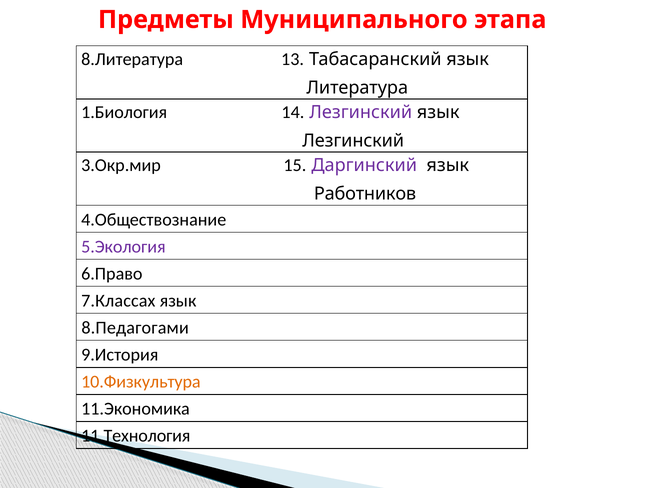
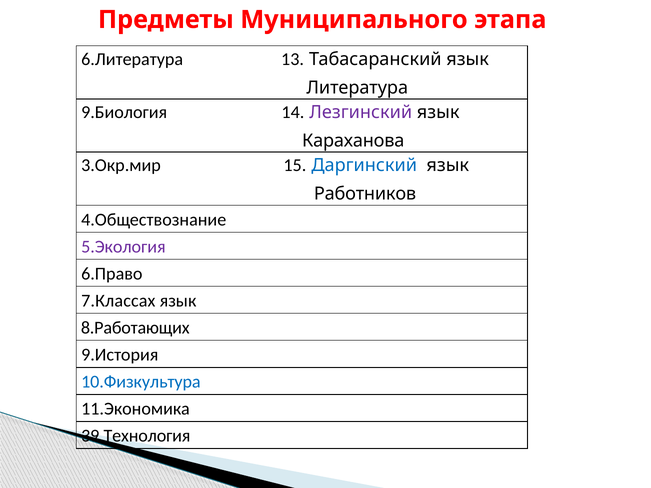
8.Литература: 8.Литература -> 6.Литература (132, 59)
1.Биология: 1.Биология -> 9.Биология (124, 112)
Лезгинский: Лезгинский -> Караханова (353, 141)
Даргинский colour: purple -> blue (364, 166)
8.Педагогами: 8.Педагогами -> 8.Работающих (135, 328)
10.Физкультура colour: orange -> blue (141, 382)
11.Технология: 11.Технология -> 39.Технология (136, 436)
